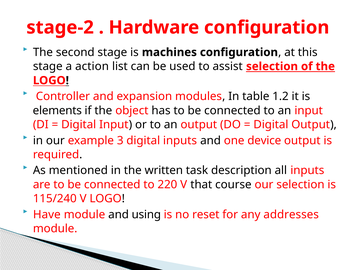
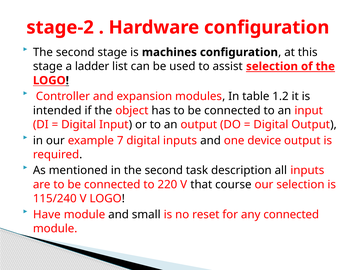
action: action -> ladder (92, 66)
elements: elements -> intended (57, 110)
3: 3 -> 7 (120, 140)
in the written: written -> second (164, 170)
using: using -> small (146, 215)
any addresses: addresses -> connected (291, 215)
